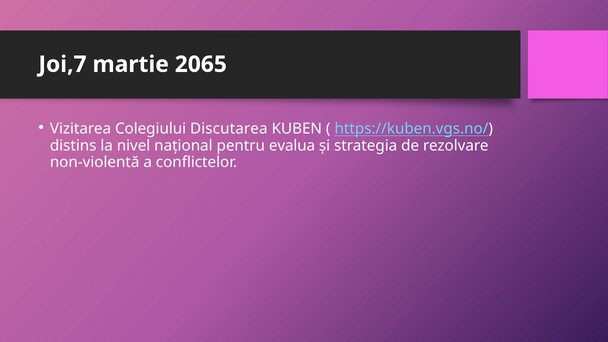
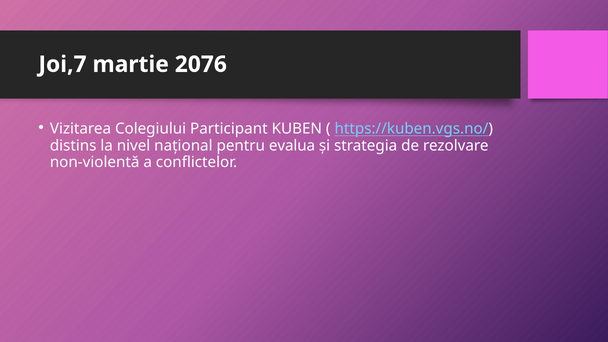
2065: 2065 -> 2076 (201, 64)
Discutarea: Discutarea -> Participant (229, 129)
